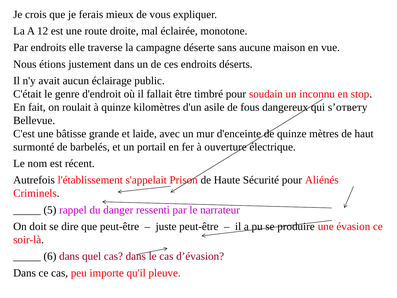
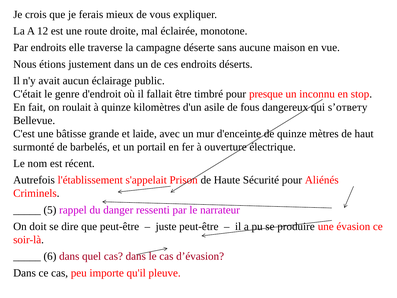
soudain: soudain -> presque (266, 94)
